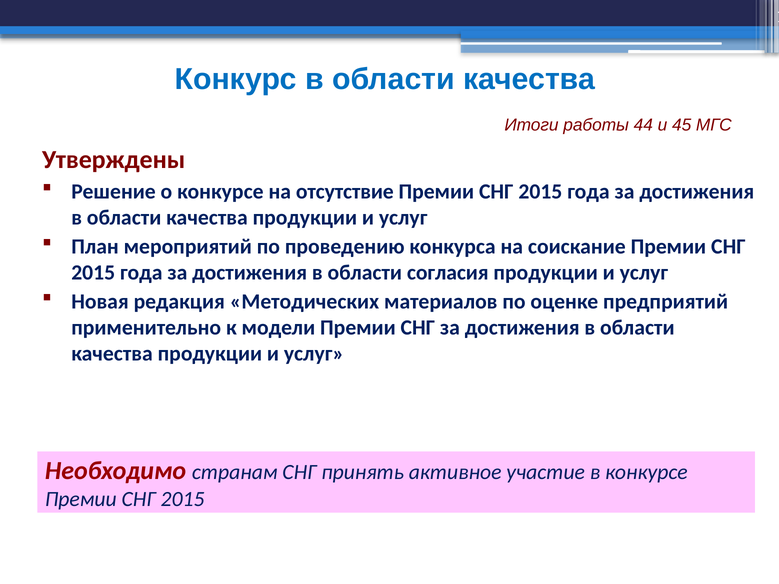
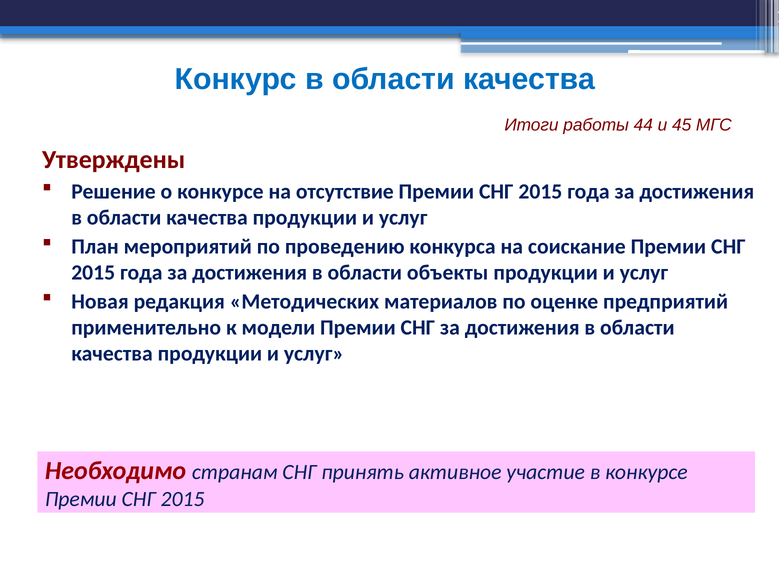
согласия: согласия -> объекты (448, 273)
